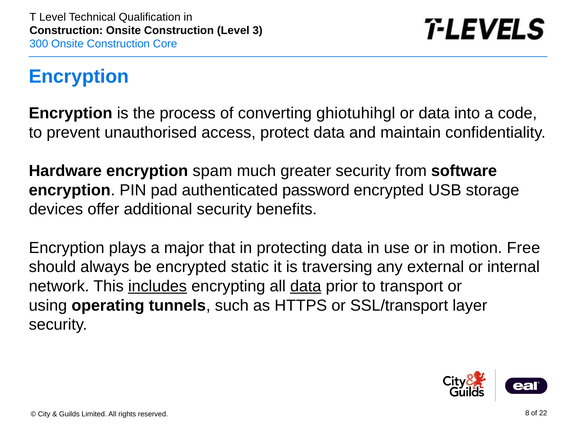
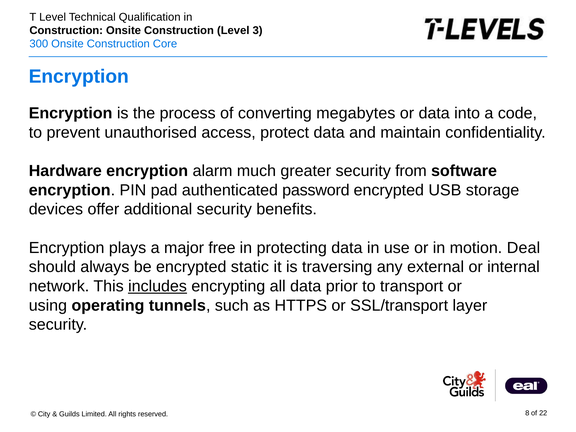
ghiotuhihgl: ghiotuhihgl -> megabytes (356, 113)
spam: spam -> alarm (213, 171)
that: that -> free (222, 248)
Free: Free -> Deal (524, 248)
data underline: present -> none (306, 286)
